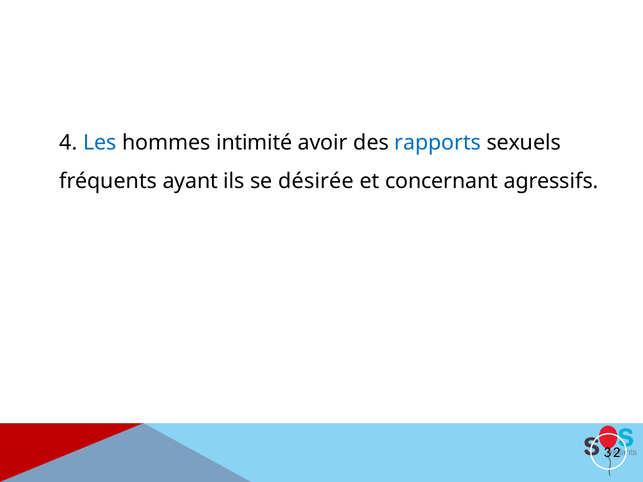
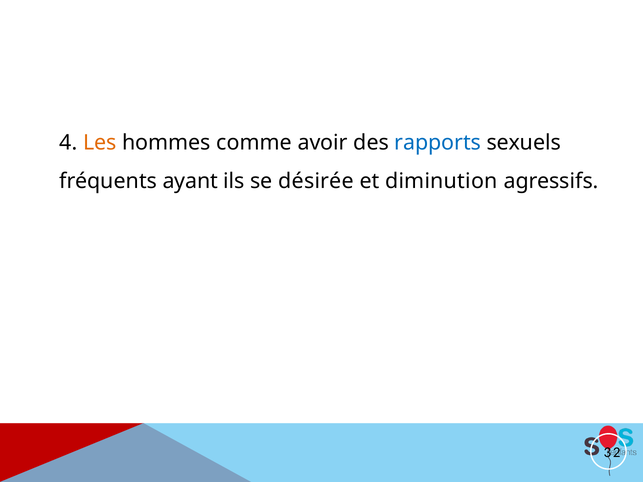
Les colour: blue -> orange (100, 143)
intimité: intimité -> comme (254, 143)
concernant: concernant -> diminution (441, 181)
